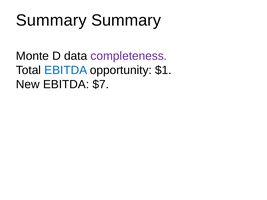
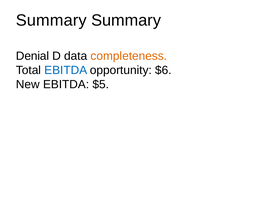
Monte: Monte -> Denial (33, 56)
completeness colour: purple -> orange (129, 56)
$1: $1 -> $6 (163, 70)
$7: $7 -> $5 (101, 84)
